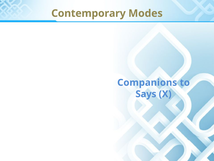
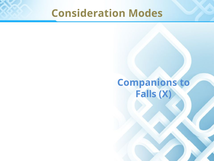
Contemporary: Contemporary -> Consideration (88, 13)
Says: Says -> Falls (146, 94)
